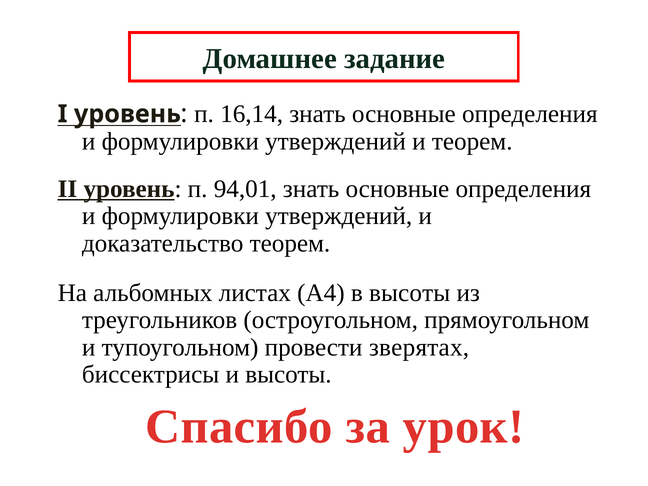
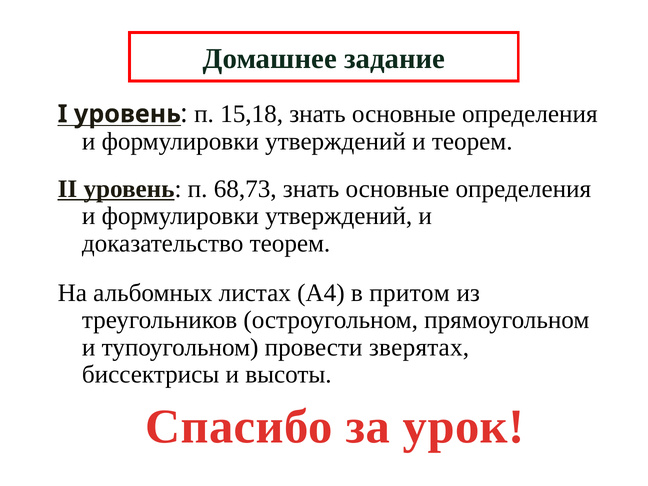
16,14: 16,14 -> 15,18 (252, 114)
94,01: 94,01 -> 68,73 (245, 189)
в высоты: высоты -> притом (410, 293)
